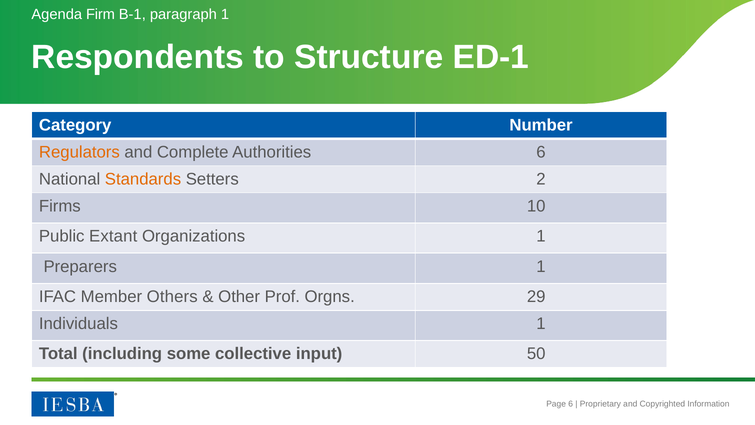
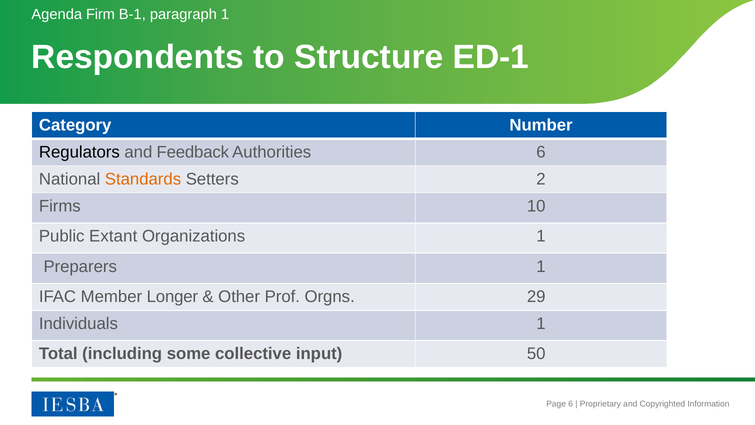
Regulators colour: orange -> black (79, 152)
Complete: Complete -> Feedback (193, 152)
Others: Others -> Longer (172, 296)
